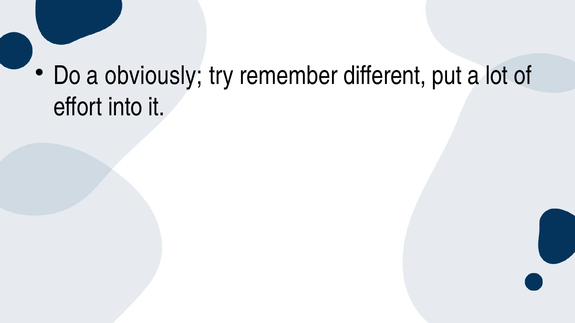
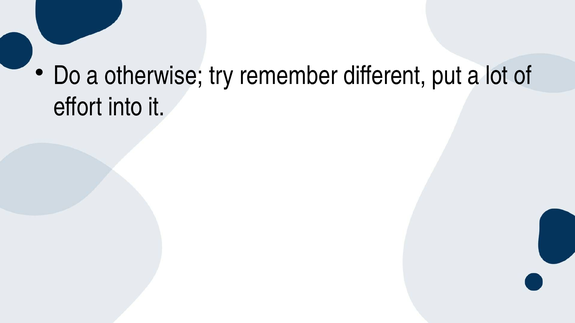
obviously: obviously -> otherwise (154, 76)
